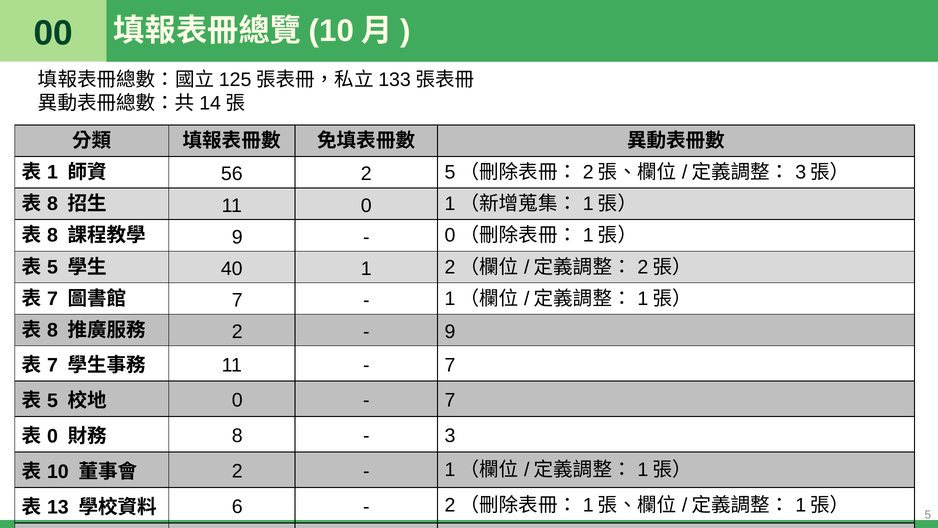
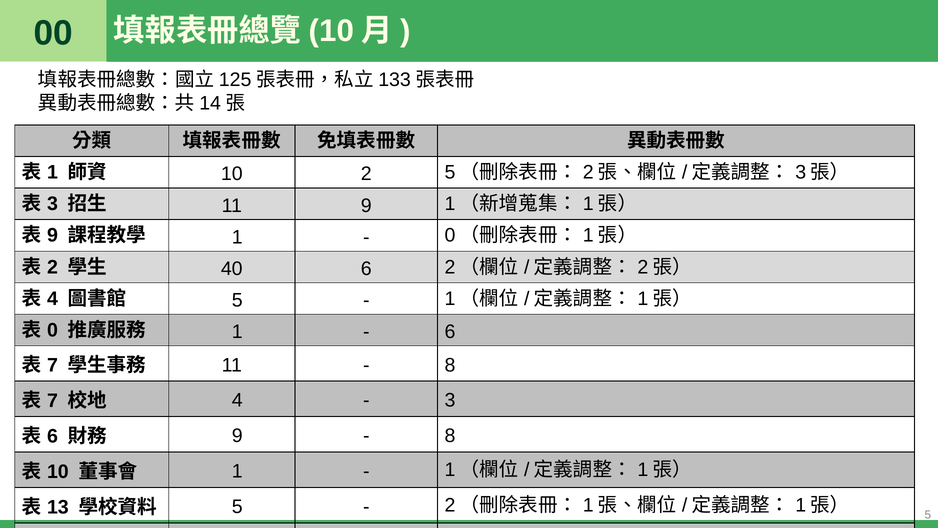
56: 56 -> 10 (232, 174)
8: 8 -> 3 (52, 204)
11 0: 0 -> 9 (366, 205)
8: 8 -> 9 (52, 235)
9: 9 -> 1 (237, 237)
5: 5 -> 2 (52, 267)
40 1: 1 -> 6 (366, 268)
7: 7 -> 4 (52, 298)
7: 7 -> 5 (237, 300)
8: 8 -> 0 (52, 330)
2: 2 -> 1 (237, 331)
9: 9 -> 6 (450, 331)
7: 7 -> 8 (450, 365)
5: 5 -> 7 (52, 401)
0: 0 -> 4 (237, 400)
7: 7 -> 3 (450, 400)
0: 0 -> 6 (52, 436)
8: 8 -> 9 (237, 436)
3: 3 -> 8 (450, 436)
2: 2 -> 1 (237, 471)
6: 6 -> 5 (237, 507)
